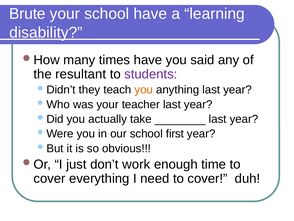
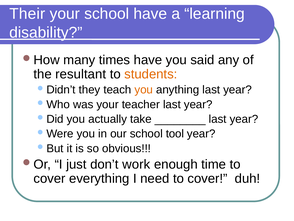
Brute: Brute -> Their (27, 14)
students colour: purple -> orange (151, 74)
first: first -> tool (175, 133)
